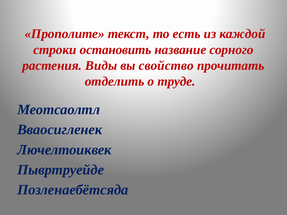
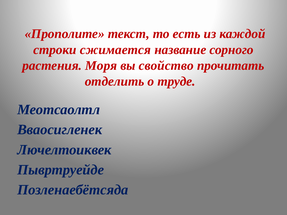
остановить: остановить -> сжимается (115, 50)
Виды: Виды -> Моря (101, 66)
